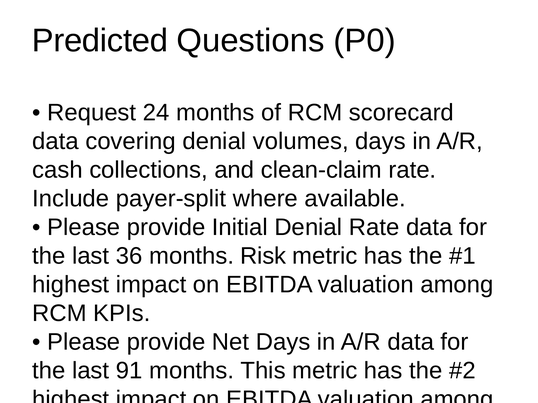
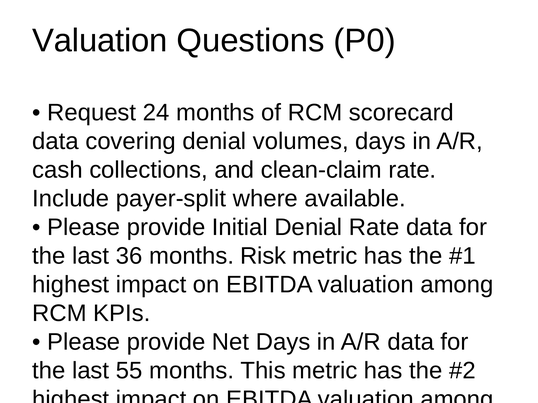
Predicted: Predicted -> Valuation (100, 41)
91: 91 -> 55 (129, 371)
